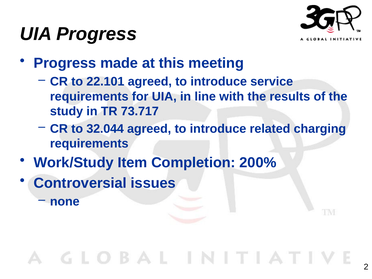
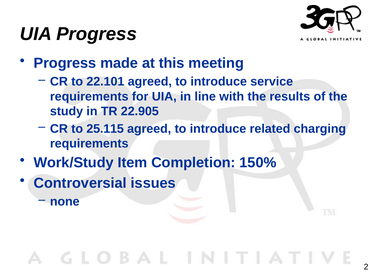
73.717: 73.717 -> 22.905 (140, 111)
32.044: 32.044 -> 25.115 (105, 129)
200%: 200% -> 150% (258, 163)
